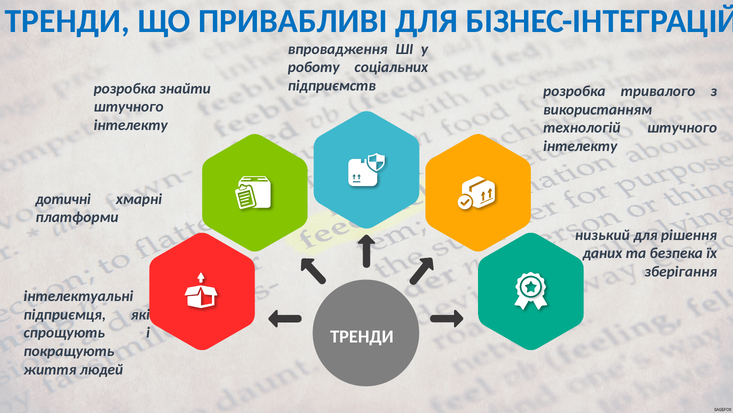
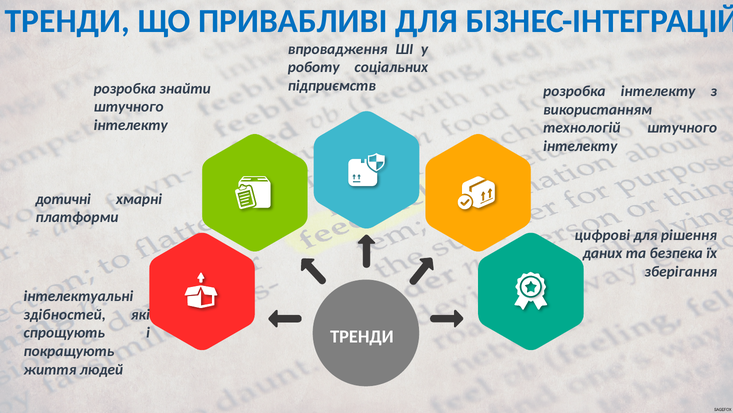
розробка тривалого: тривалого -> інтелекту (658, 91)
низький: низький -> цифрові (602, 235)
підприємця: підприємця -> здібностей (65, 314)
